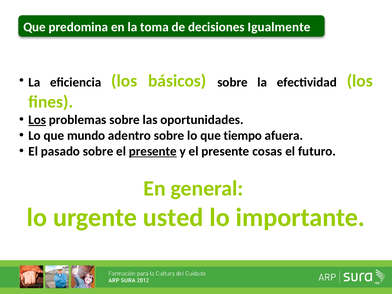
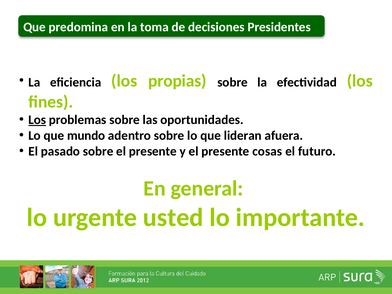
Igualmente: Igualmente -> Presidentes (279, 27)
básicos: básicos -> propias (177, 81)
tiempo: tiempo -> lideran (243, 136)
presente underline: present -> none (153, 151)
